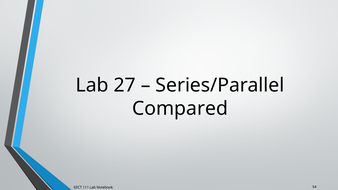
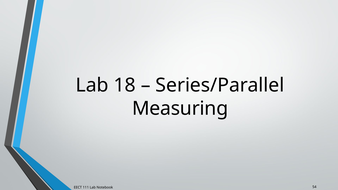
27: 27 -> 18 (125, 85)
Compared: Compared -> Measuring (180, 109)
